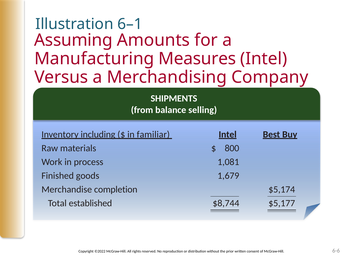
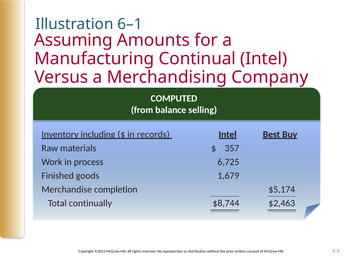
Measures: Measures -> Continual (197, 59)
SHIPMENTS: SHIPMENTS -> COMPUTED (174, 99)
familiar: familiar -> records (153, 134)
800: 800 -> 357 (232, 148)
1,081: 1,081 -> 6,725 (228, 162)
established: established -> continually (90, 203)
$5,177: $5,177 -> $2,463 (282, 203)
